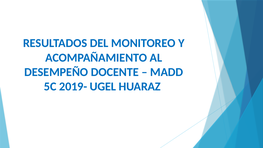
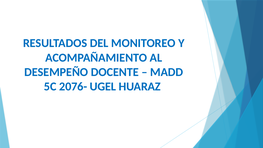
2019-: 2019- -> 2076- (73, 87)
